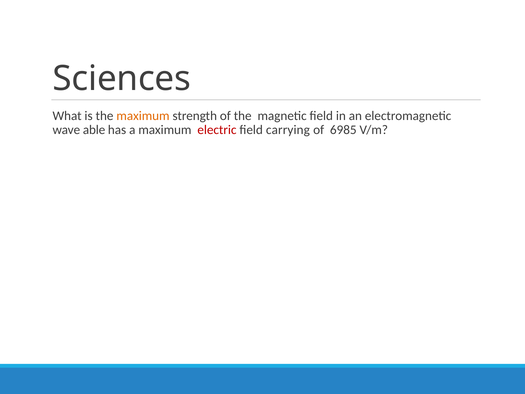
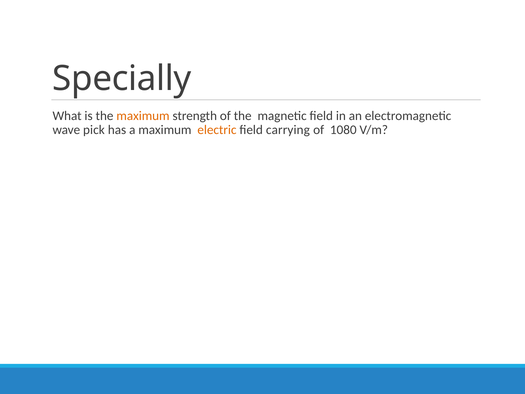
Sciences: Sciences -> Specially (122, 78)
able: able -> pick (94, 130)
electric colour: red -> orange (217, 130)
6985: 6985 -> 1080 (343, 130)
